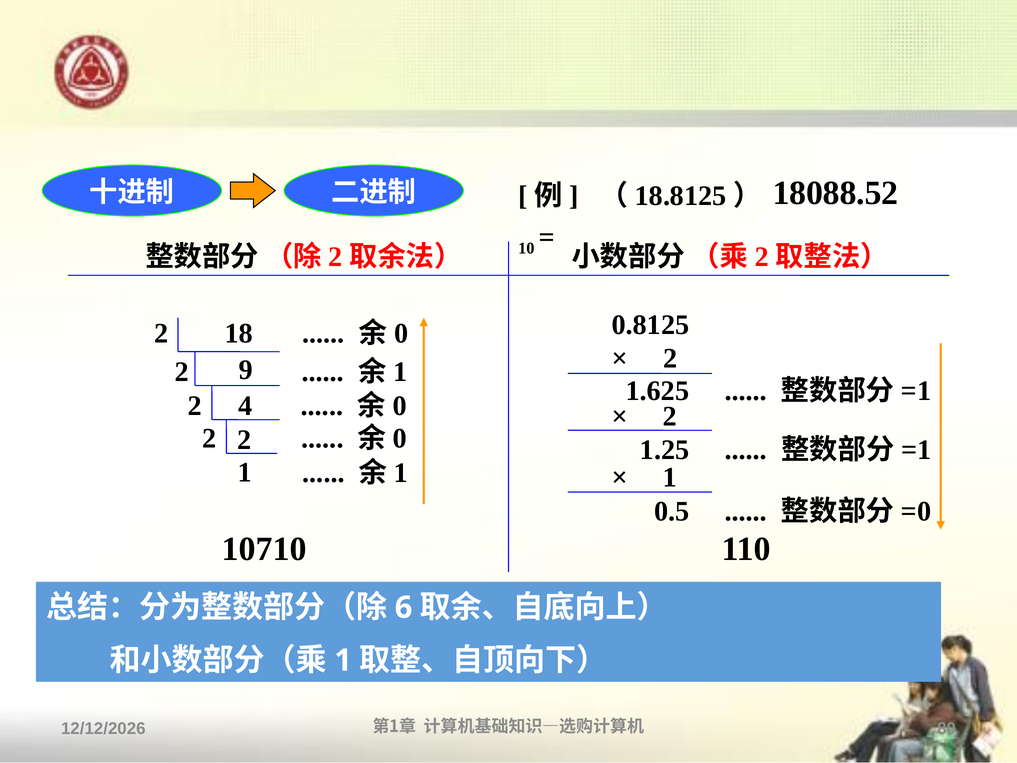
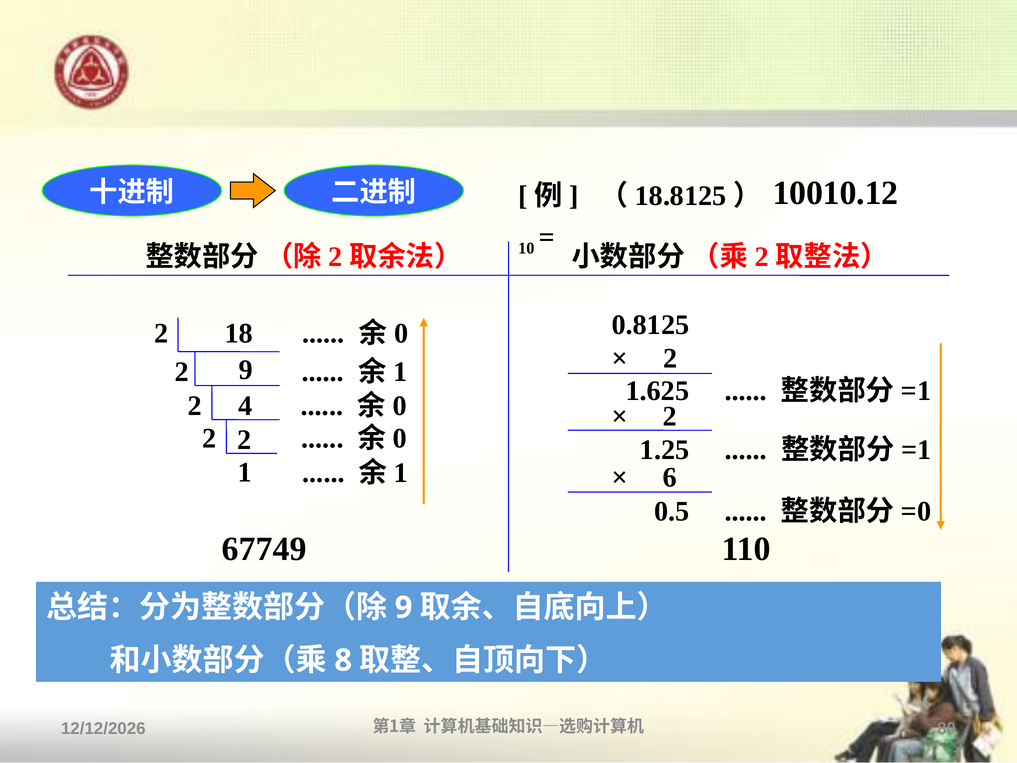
18088.52: 18088.52 -> 10010.12 (835, 193)
1: 1 -> 6 (670, 477)
10710: 10710 -> 67749 (264, 549)
6: 6 -> 9 (404, 607)
1: 1 -> 8 (343, 660)
